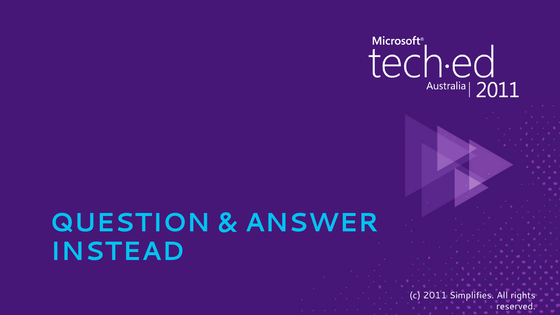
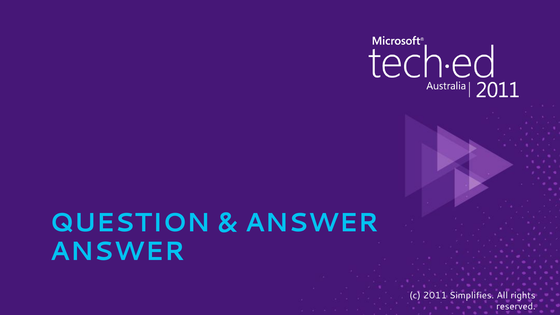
INSTEAD: INSTEAD -> ANSWER (117, 251)
